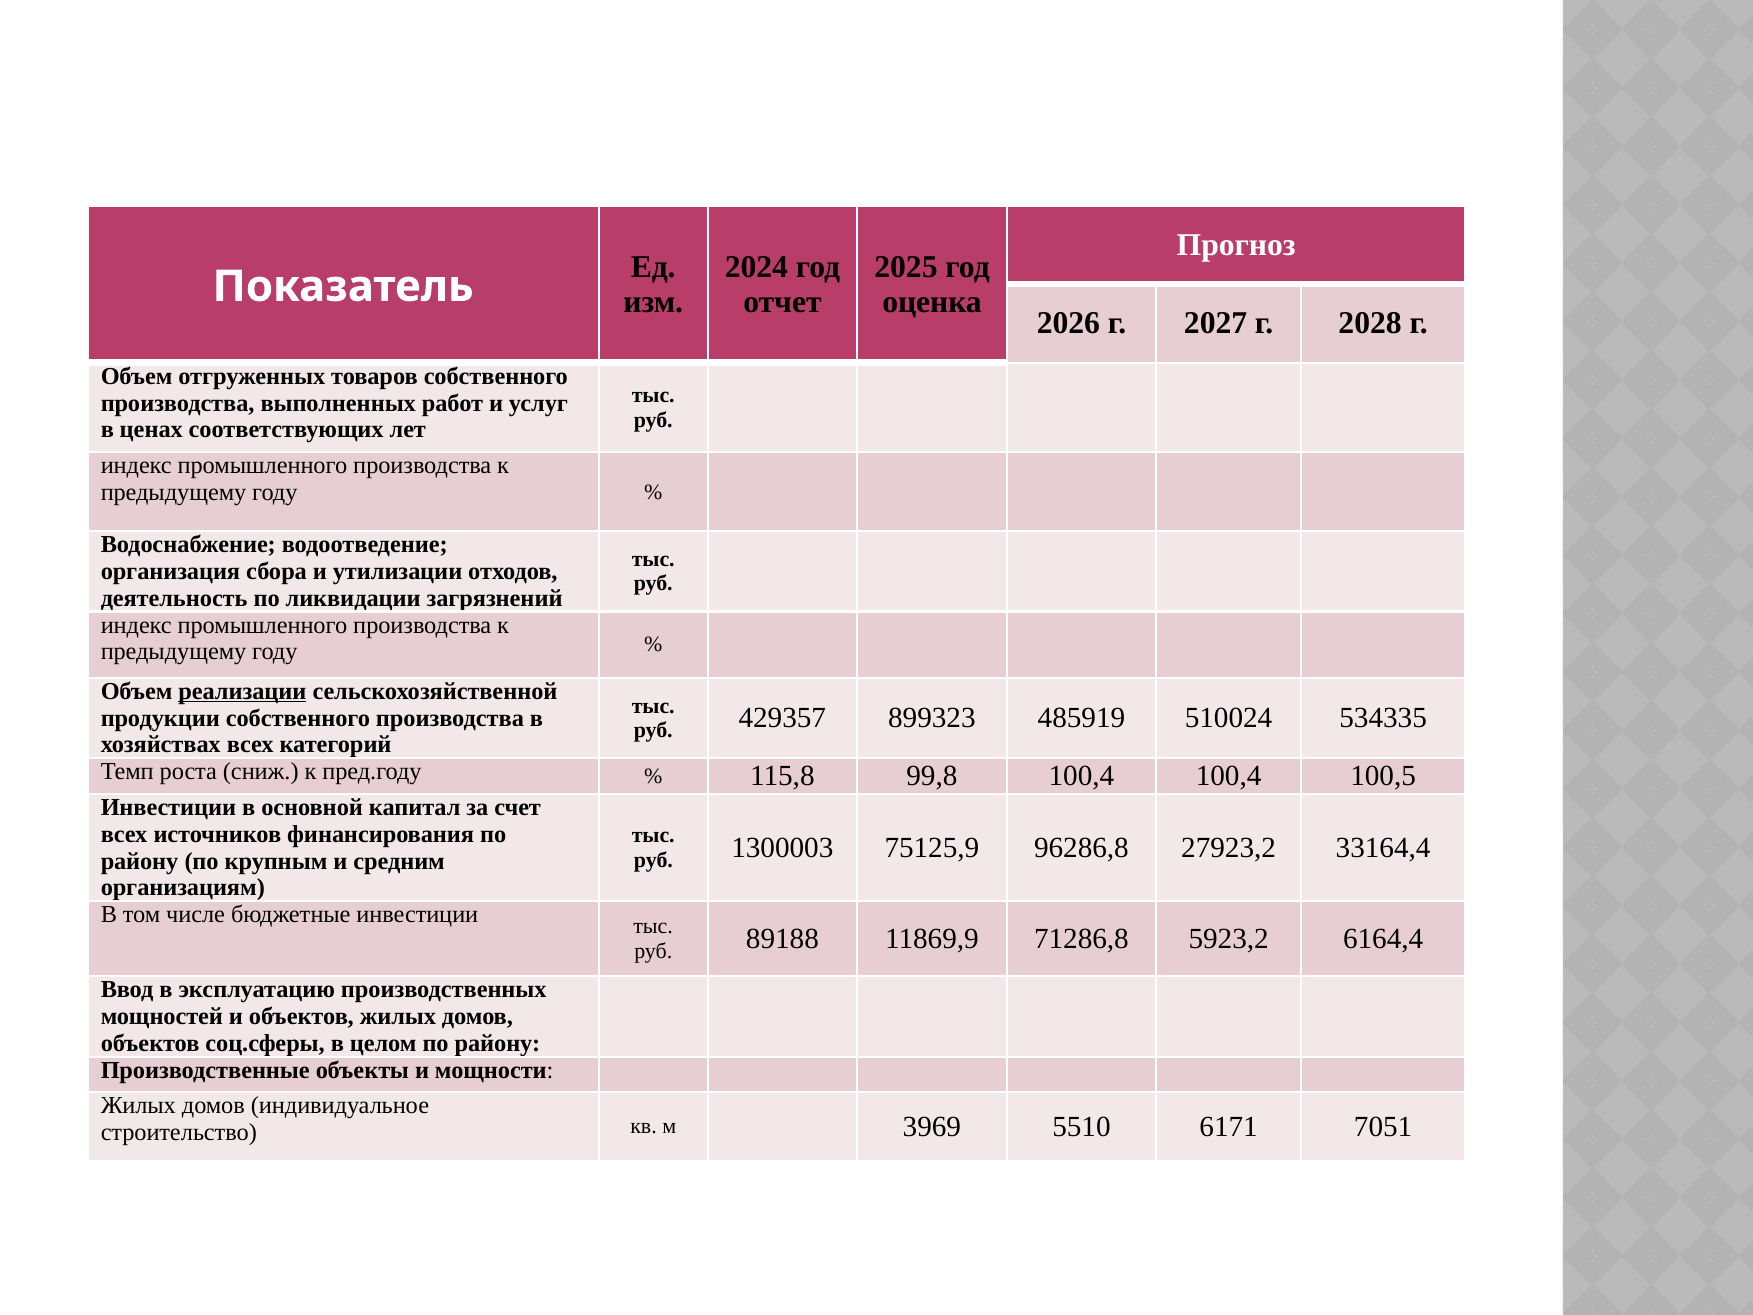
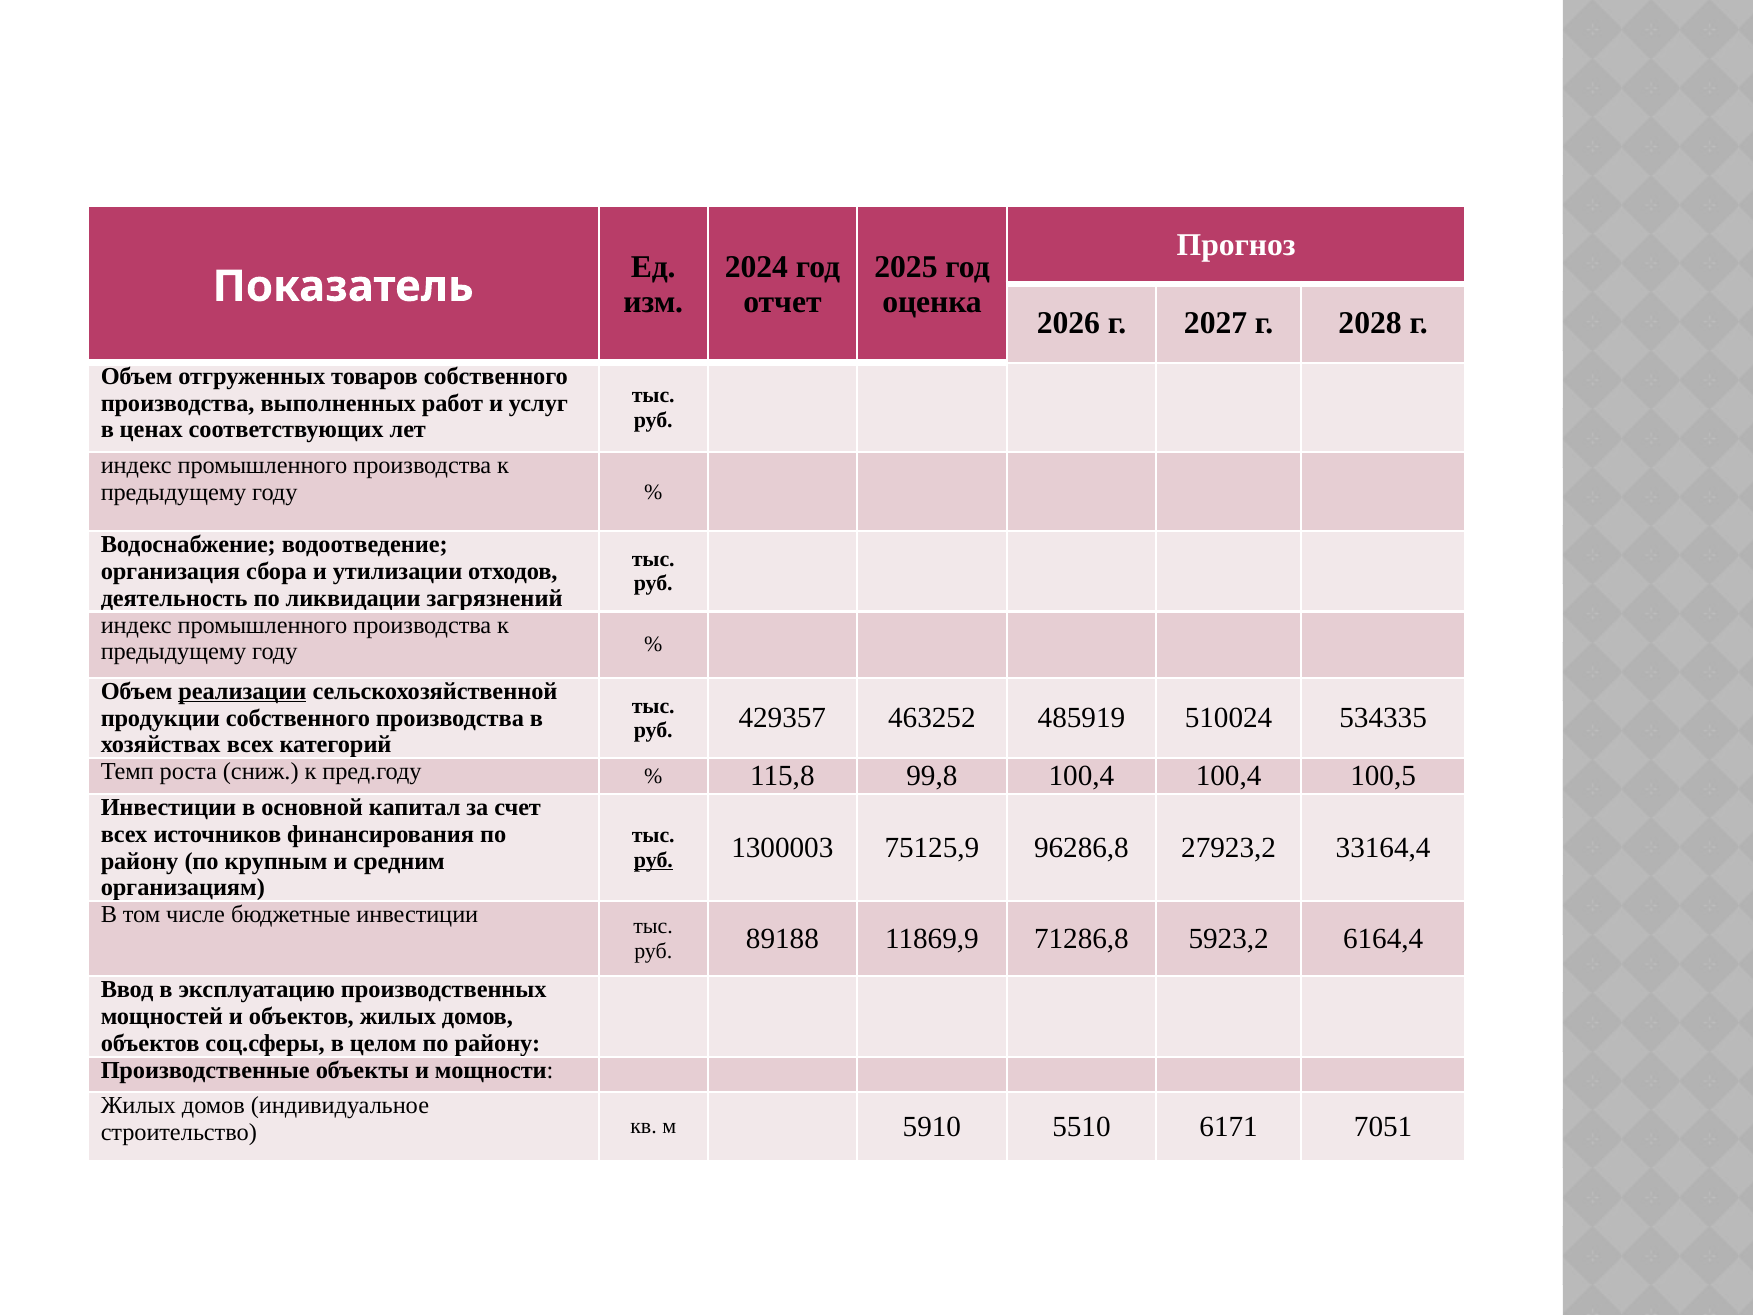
899323: 899323 -> 463252 (932, 718)
руб underline: none -> present (653, 860)
3969: 3969 -> 5910 (932, 1126)
